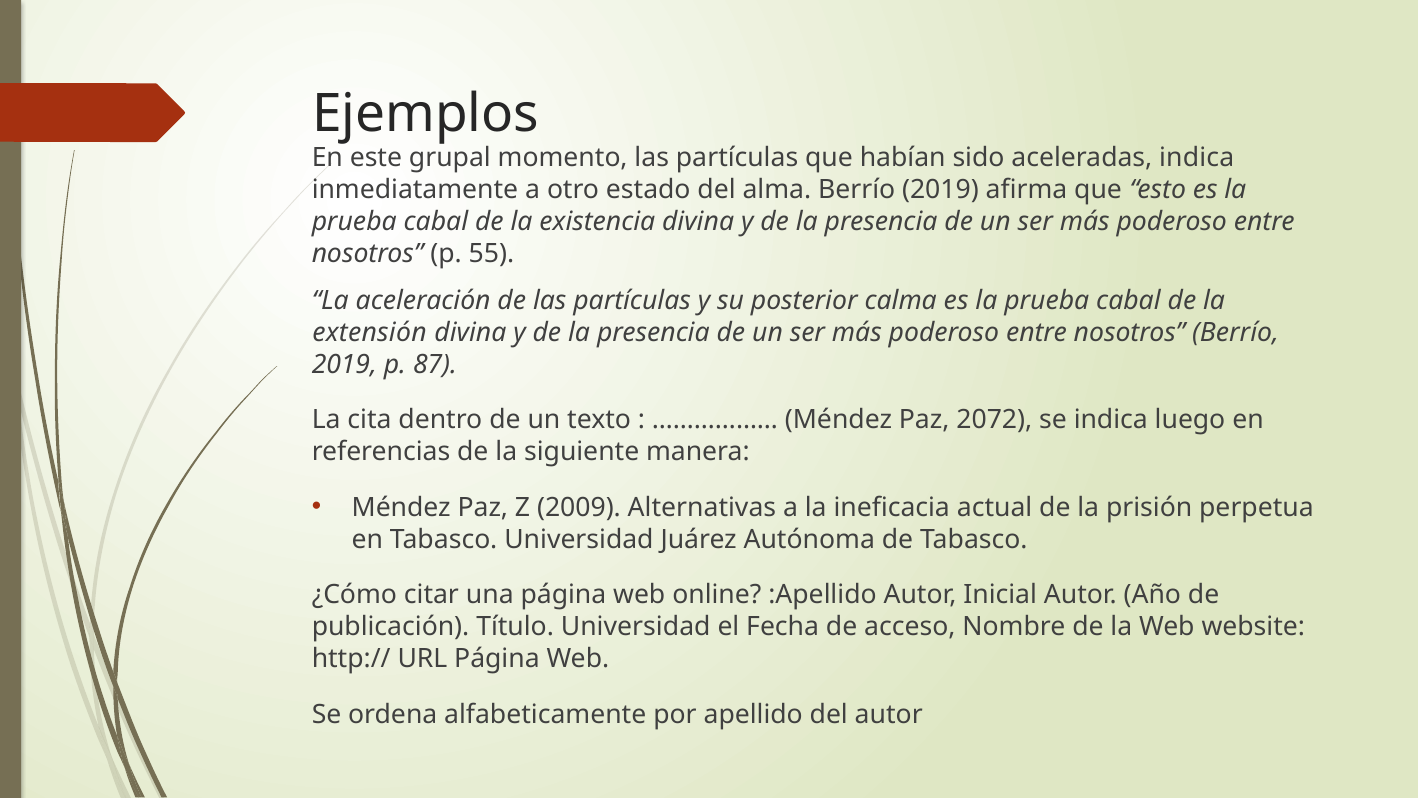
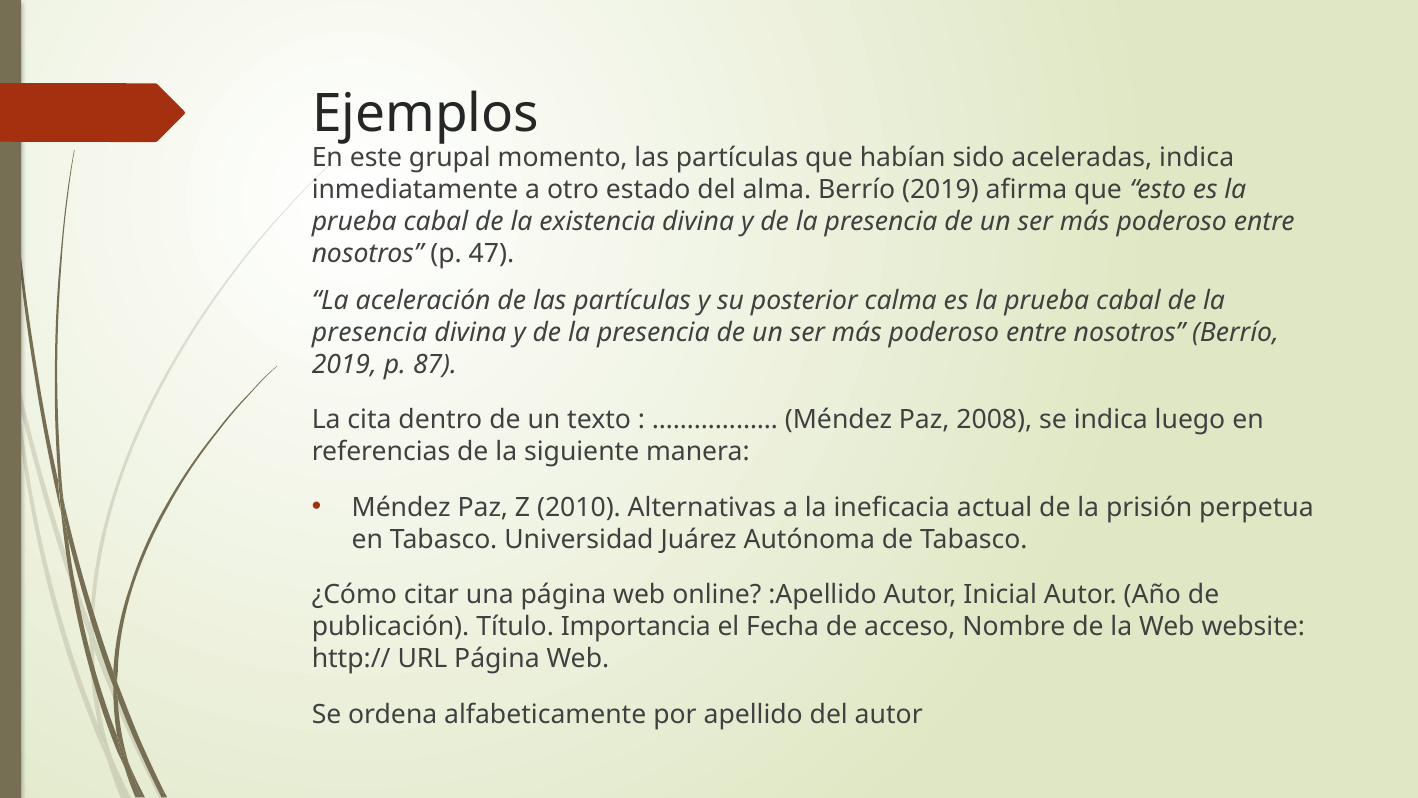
55: 55 -> 47 (491, 254)
extensión: extensión -> presencia (369, 332)
2072: 2072 -> 2008 (994, 420)
2009: 2009 -> 2010 (579, 507)
Título Universidad: Universidad -> Importancia (636, 626)
